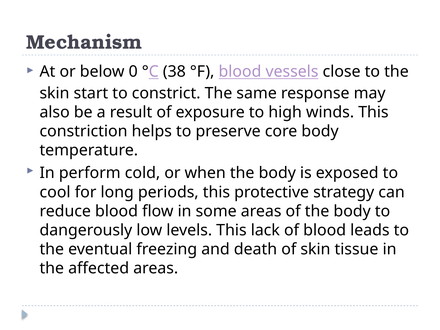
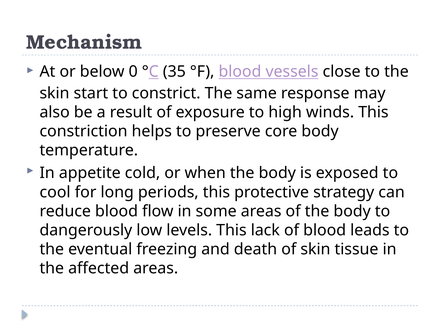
38: 38 -> 35 (174, 71)
perform: perform -> appetite (90, 173)
